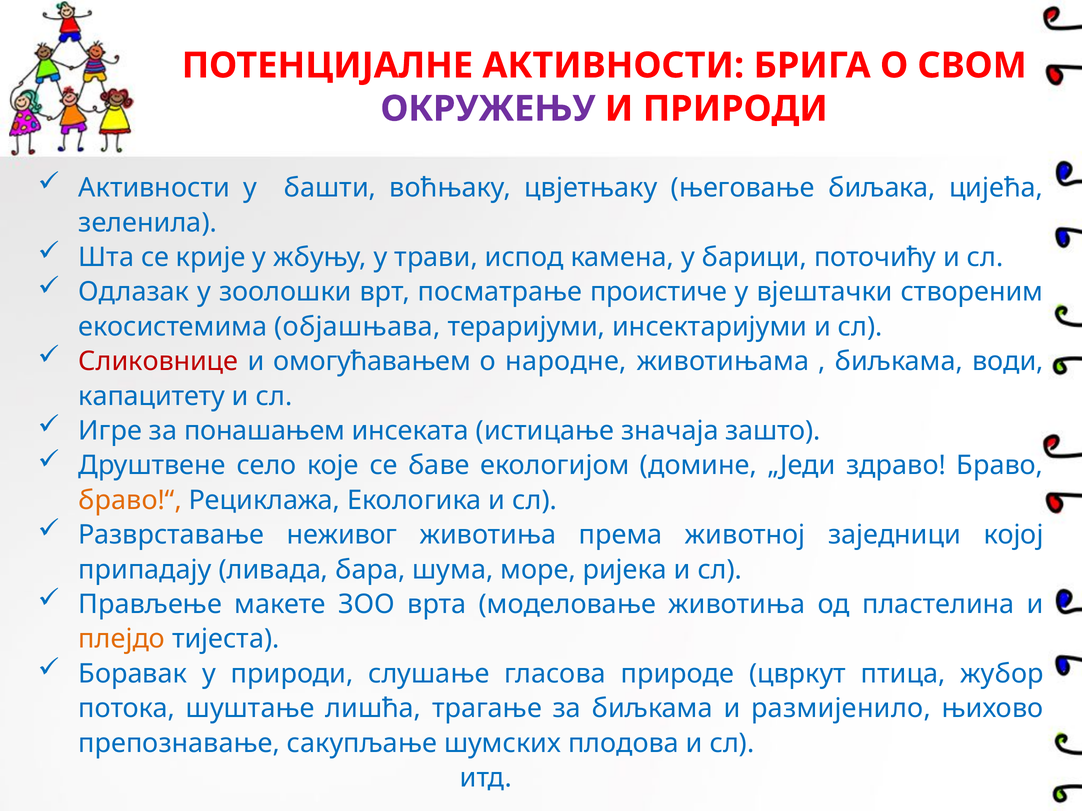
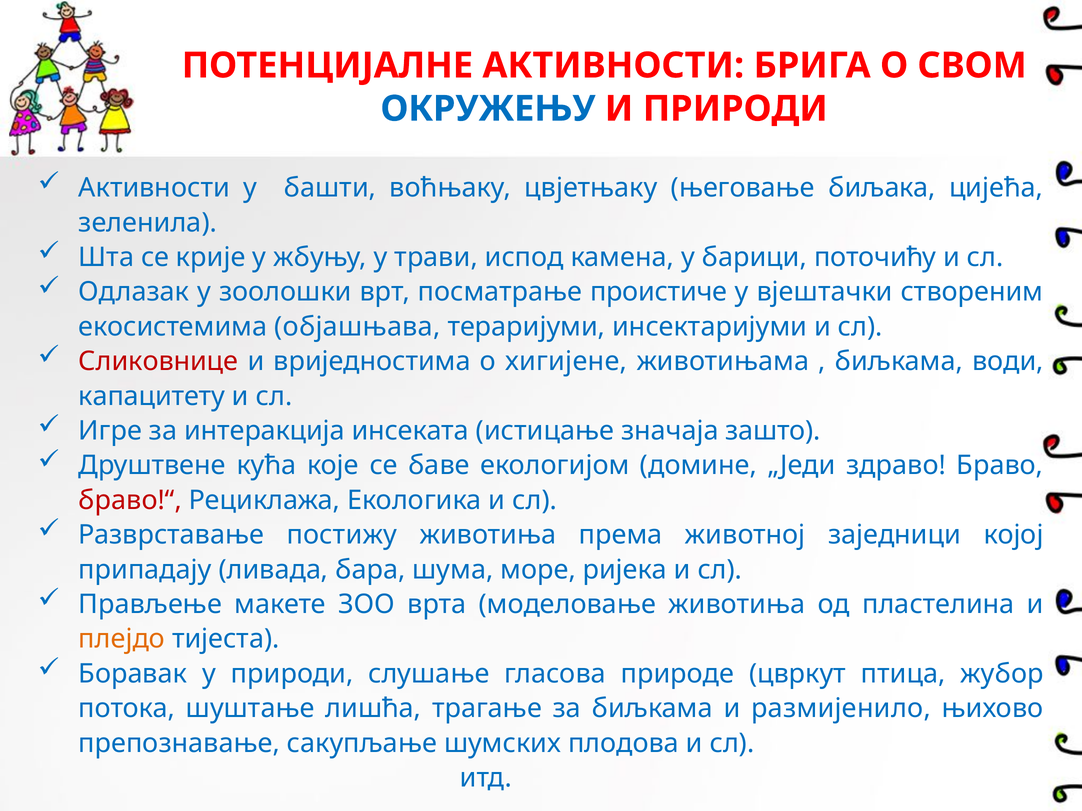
ОКРУЖЕЊУ colour: purple -> blue (488, 109)
омогућавањем: омогућавањем -> вриједностима (372, 362)
народне: народне -> хигијене (566, 362)
понашањем: понашањем -> интеракција (265, 431)
село: село -> кућа (267, 466)
браво!“ colour: orange -> red (130, 501)
неживог: неживог -> постижу (342, 535)
